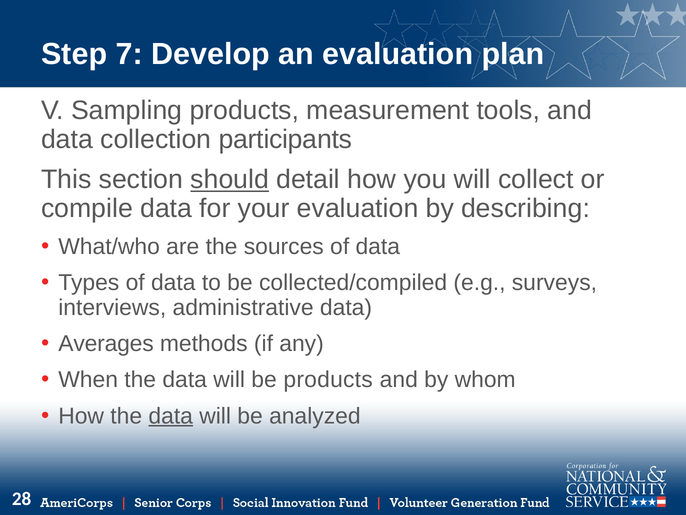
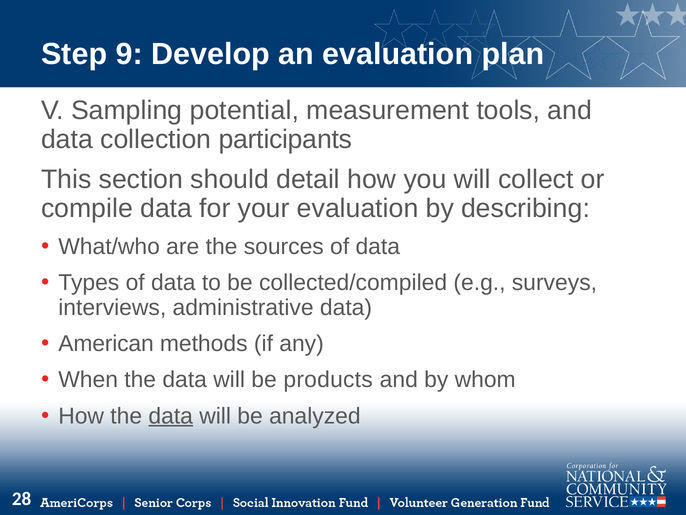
7: 7 -> 9 (129, 54)
Sampling products: products -> potential (244, 110)
should underline: present -> none (230, 179)
Averages: Averages -> American (106, 343)
